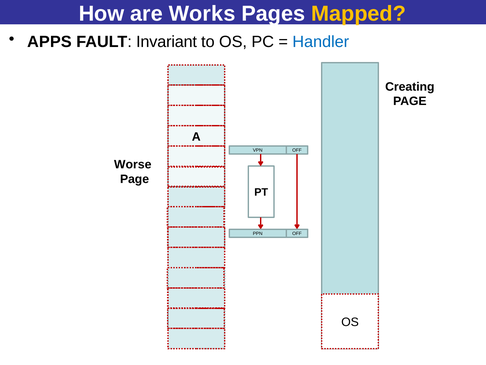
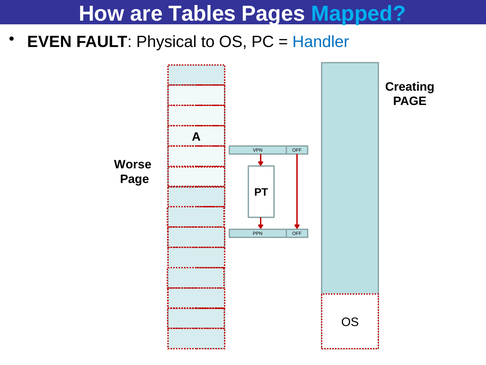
Works: Works -> Tables (202, 14)
Mapped colour: yellow -> light blue (359, 14)
APPS: APPS -> EVEN (49, 42)
Invariant: Invariant -> Physical (166, 42)
